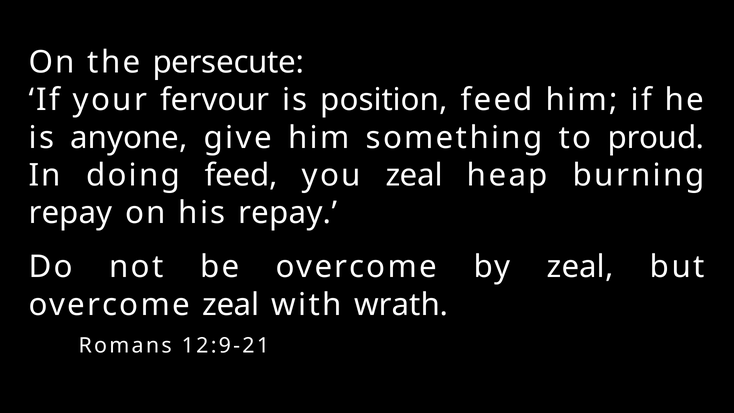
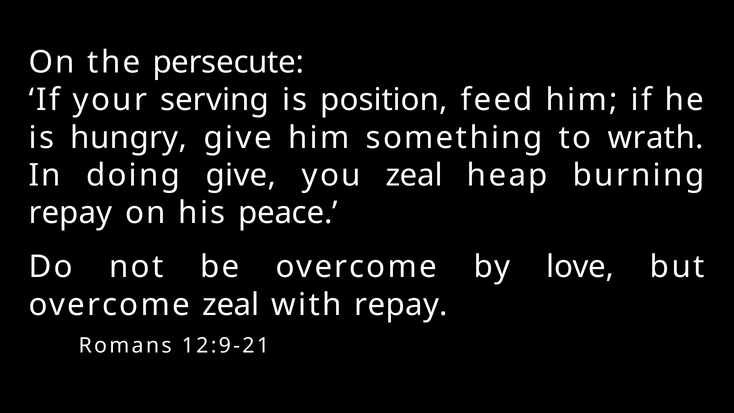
fervour: fervour -> serving (215, 100)
anyone: anyone -> hungry (129, 138)
proud: proud -> wrath (656, 138)
doing feed: feed -> give (241, 175)
his repay: repay -> peace (288, 213)
by zeal: zeal -> love (580, 267)
with wrath: wrath -> repay (401, 305)
